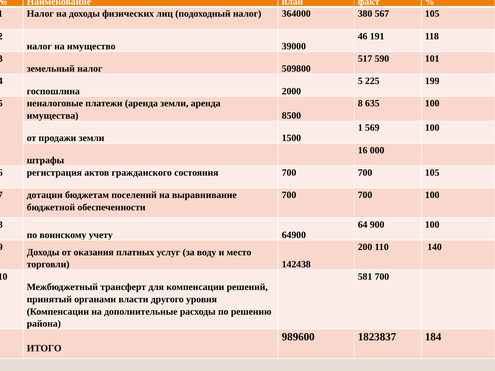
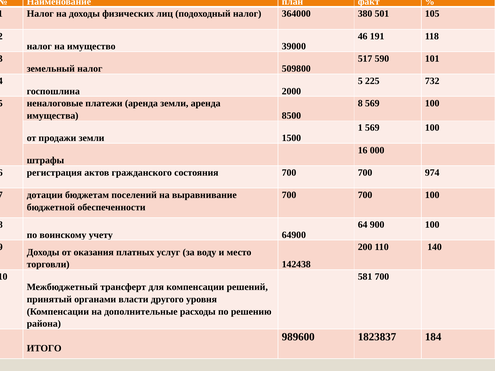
567: 567 -> 501 (382, 14)
199: 199 -> 732 (432, 81)
8 635: 635 -> 569 (372, 103)
700 105: 105 -> 974 (432, 173)
